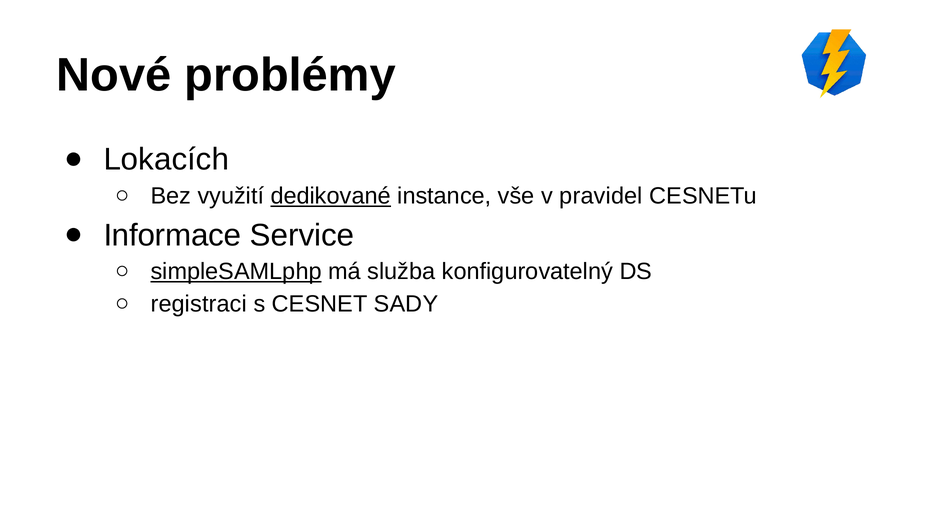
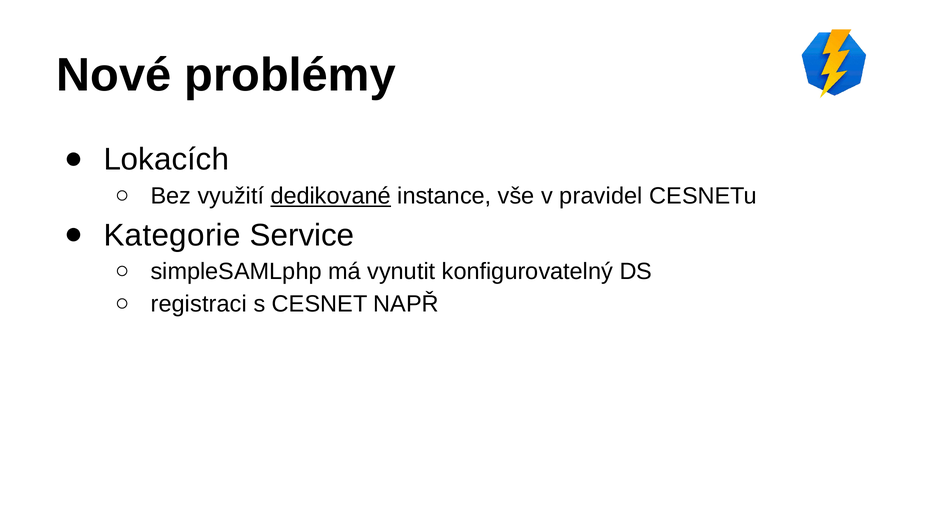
Informace: Informace -> Kategorie (172, 235)
simpleSAMLphp underline: present -> none (236, 272)
služba: služba -> vynutit (401, 272)
SADY: SADY -> NAPŘ (406, 304)
